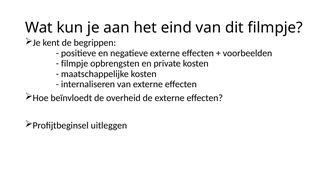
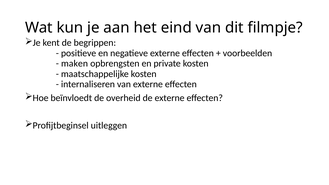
filmpje: filmpje -> maken (75, 64)
